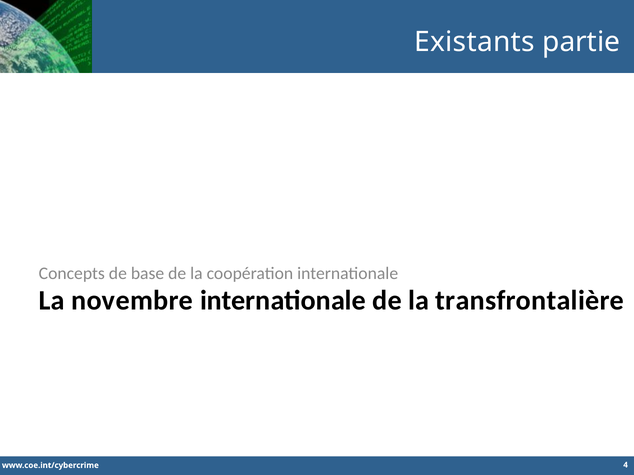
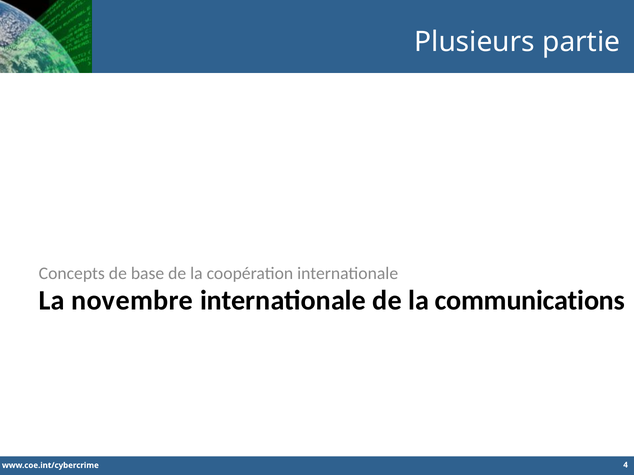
Existants: Existants -> Plusieurs (475, 42)
transfrontalière: transfrontalière -> communications (530, 301)
